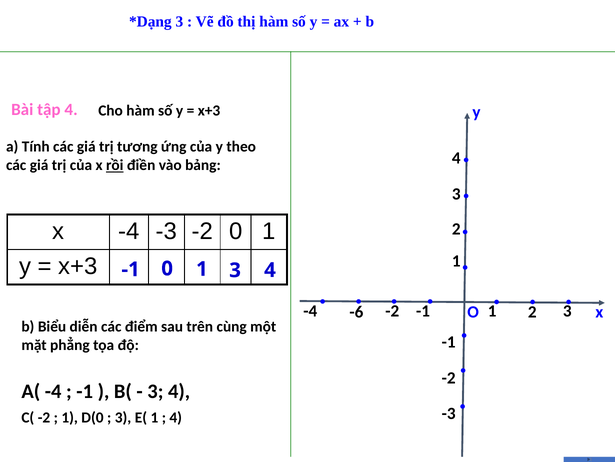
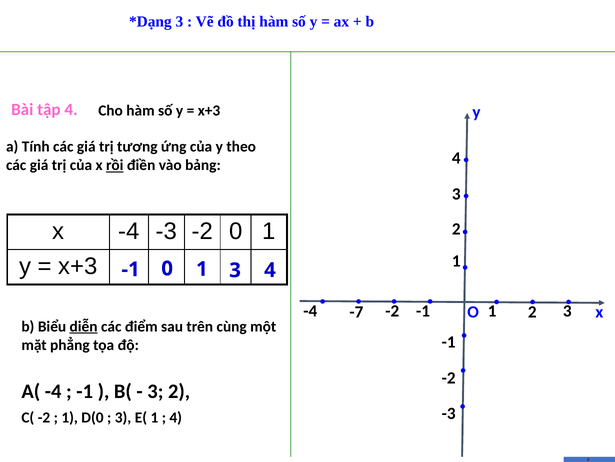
-6: -6 -> -7 (356, 312)
diễn underline: none -> present (84, 326)
4: 4 -> 2 (179, 391)
